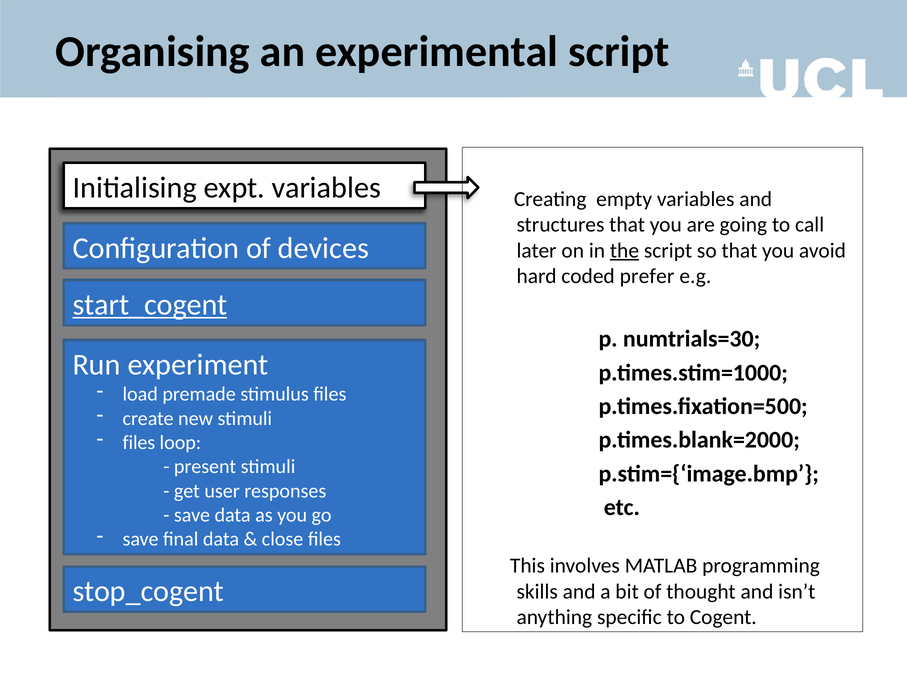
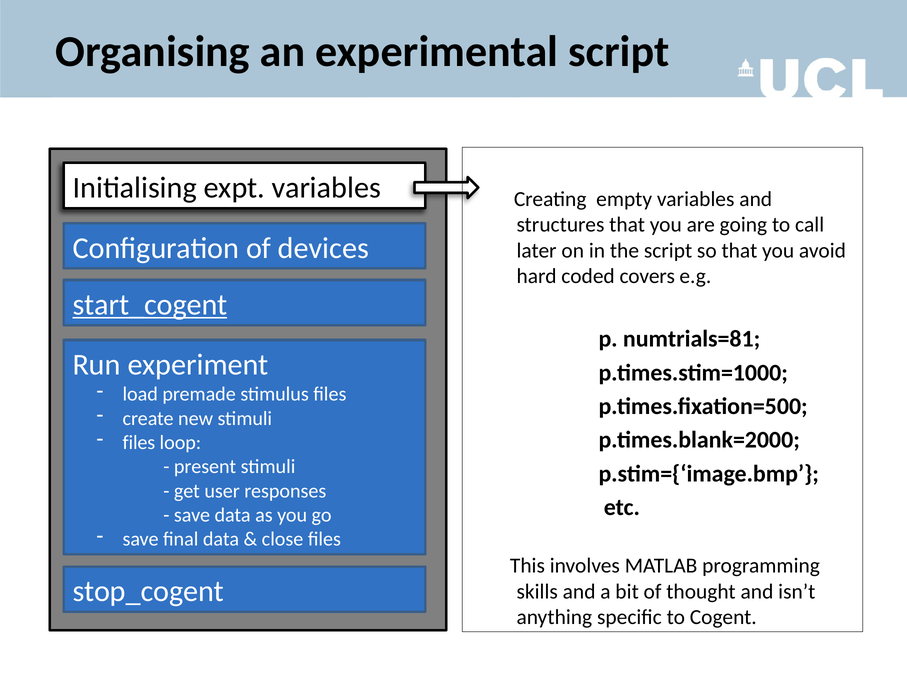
the underline: present -> none (624, 251)
prefer: prefer -> covers (647, 276)
numtrials=30: numtrials=30 -> numtrials=81 (692, 339)
